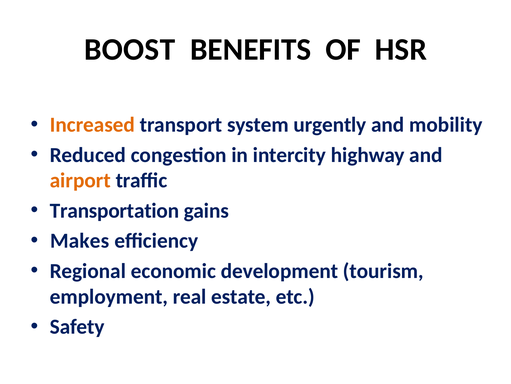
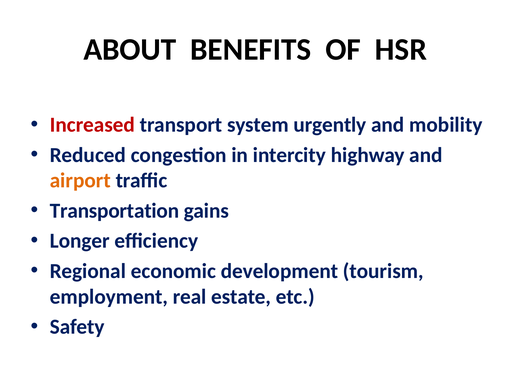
BOOST: BOOST -> ABOUT (130, 49)
Increased colour: orange -> red (92, 125)
Makes: Makes -> Longer (80, 240)
